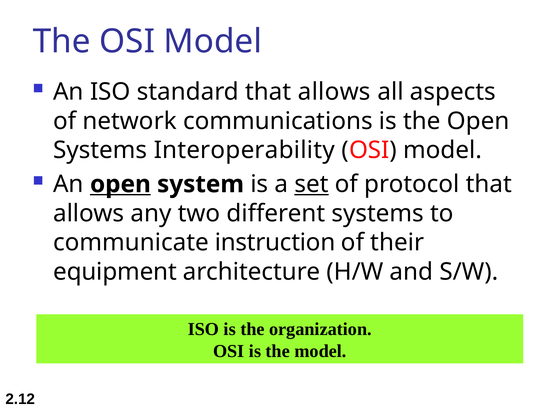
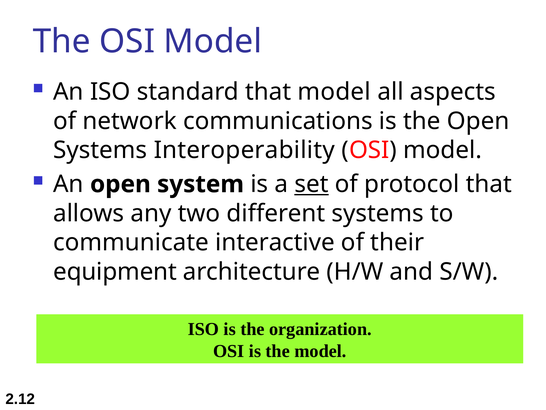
standard that allows: allows -> model (334, 92)
open underline: present -> none (120, 184)
instruction: instruction -> interactive (275, 242)
